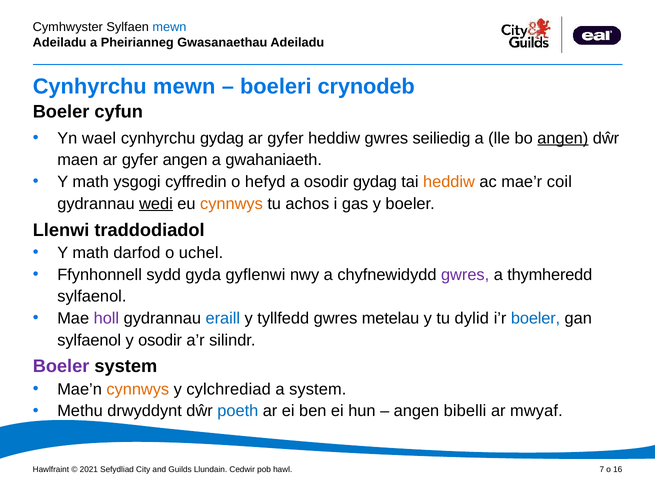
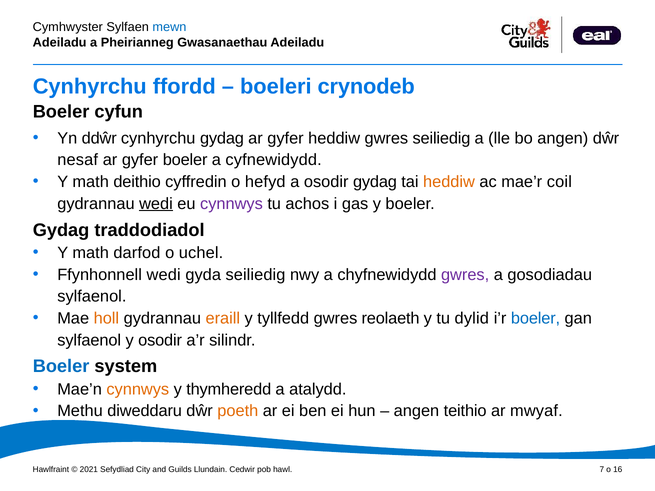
Cynhyrchu mewn: mewn -> ffordd (184, 87)
wael: wael -> ddŵr (99, 138)
angen underline: present -> none (563, 138)
maen: maen -> nesaf (78, 160)
gyfer angen: angen -> boeler (185, 160)
gwahaniaeth: gwahaniaeth -> cyfnewidydd (274, 160)
ysgogi: ysgogi -> deithio (137, 182)
cynnwys colour: orange -> purple (231, 204)
Llenwi: Llenwi -> Gydag (61, 230)
Ffynhonnell sydd: sydd -> wedi (164, 275)
gyda gyflenwi: gyflenwi -> seiliedig (255, 275)
thymheredd: thymheredd -> gosodiadau (550, 275)
holl colour: purple -> orange (106, 318)
eraill colour: blue -> orange (223, 318)
metelau: metelau -> reolaeth (391, 318)
Boeler colour: purple -> blue (61, 367)
cylchrediad: cylchrediad -> thymheredd (229, 389)
a system: system -> atalydd (318, 389)
drwyddynt: drwyddynt -> diweddaru (145, 411)
poeth colour: blue -> orange (238, 411)
bibelli: bibelli -> teithio (465, 411)
